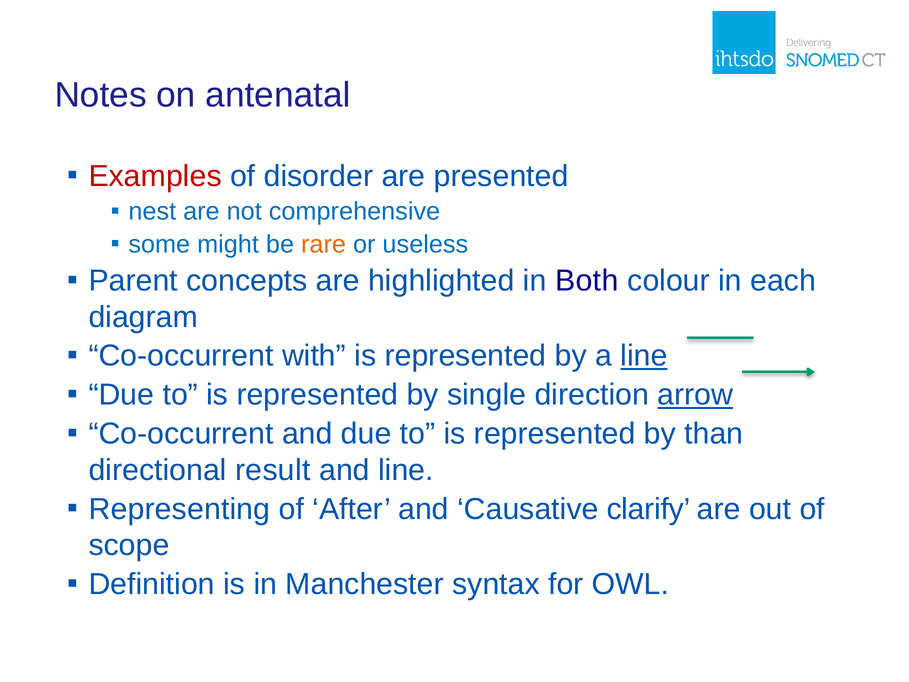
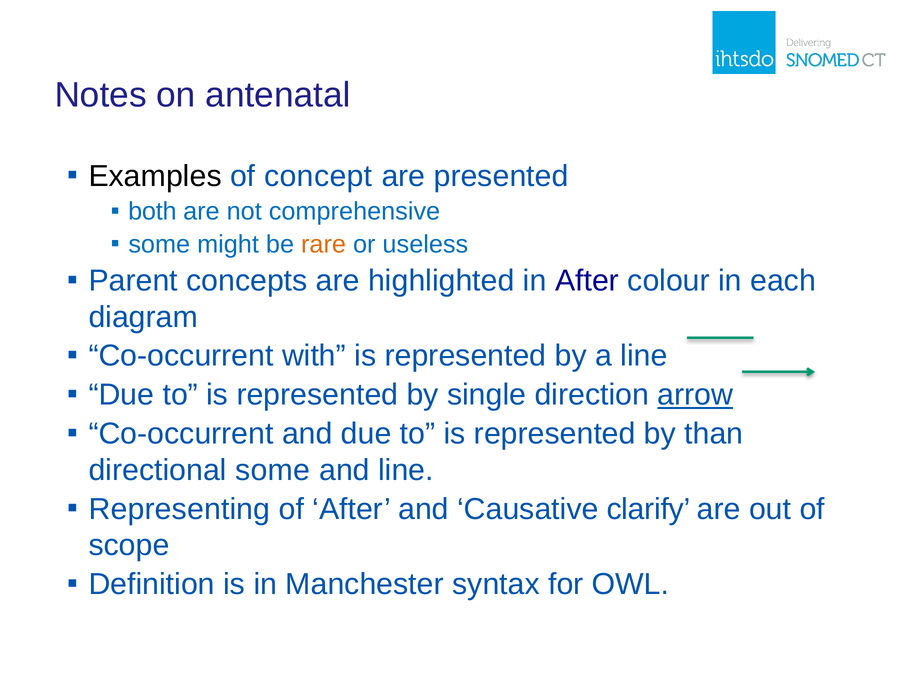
Examples colour: red -> black (155, 176)
disorder: disorder -> concept (318, 176)
nest: nest -> both (152, 212)
in Both: Both -> After (587, 281)
line underline: present -> none (644, 356)
directional result: result -> some (273, 470)
